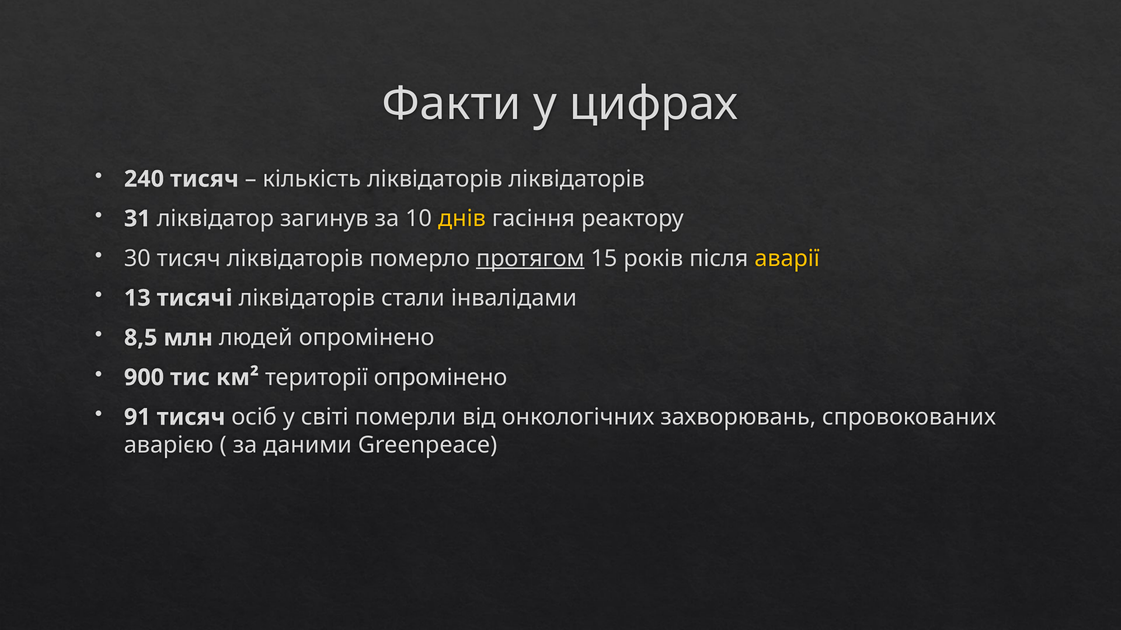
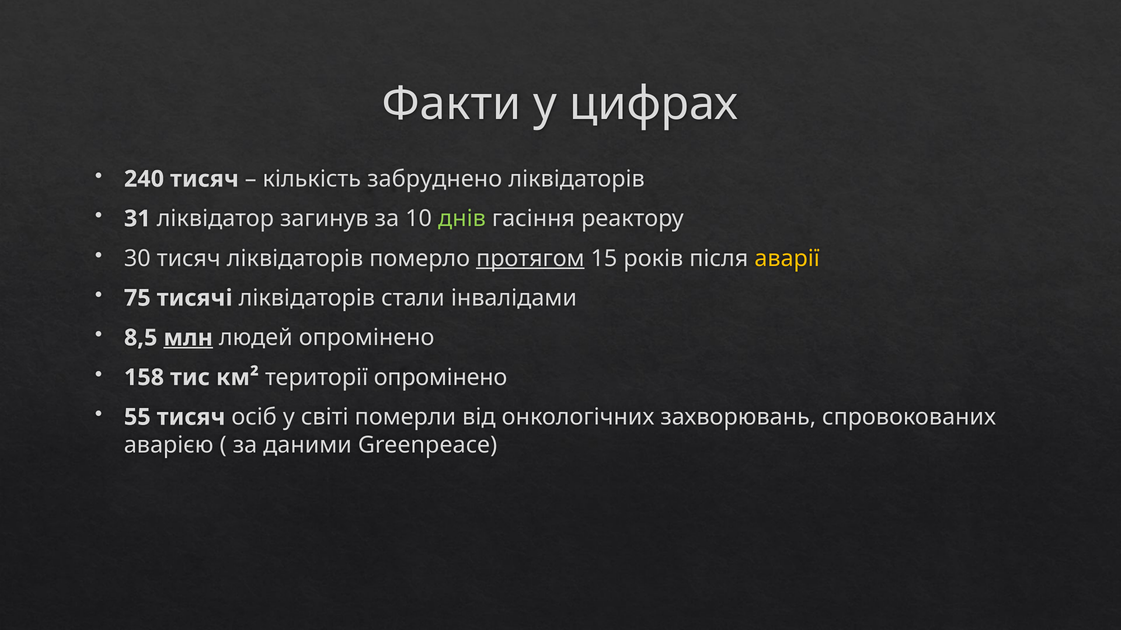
кількість ліквідаторів: ліквідаторів -> забруднено (435, 179)
днів colour: yellow -> light green (462, 219)
13: 13 -> 75 (137, 298)
млн underline: none -> present (188, 338)
900: 900 -> 158 (144, 378)
91: 91 -> 55 (137, 417)
